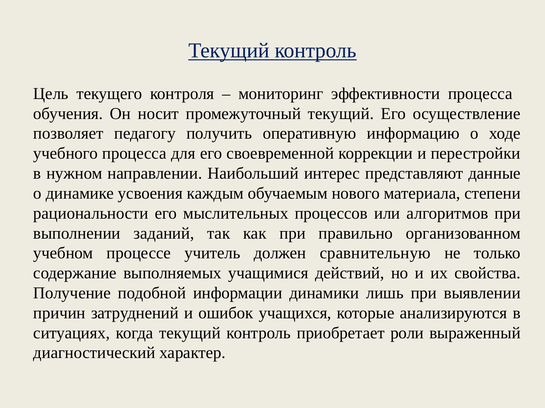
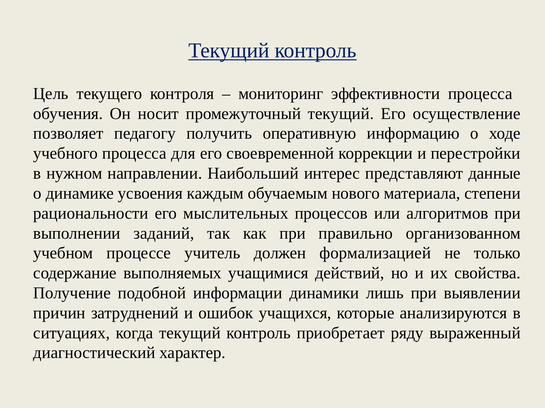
сравнительную: сравнительную -> формализацией (375, 254)
роли: роли -> ряду (407, 333)
